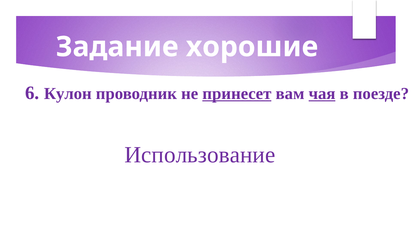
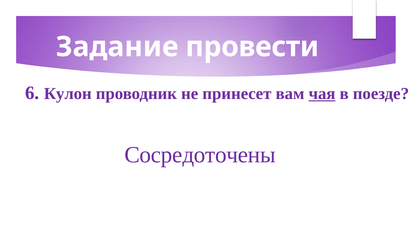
хорошие: хорошие -> провести (252, 47)
принесет underline: present -> none (237, 93)
Использование: Использование -> Сосредоточены (200, 155)
